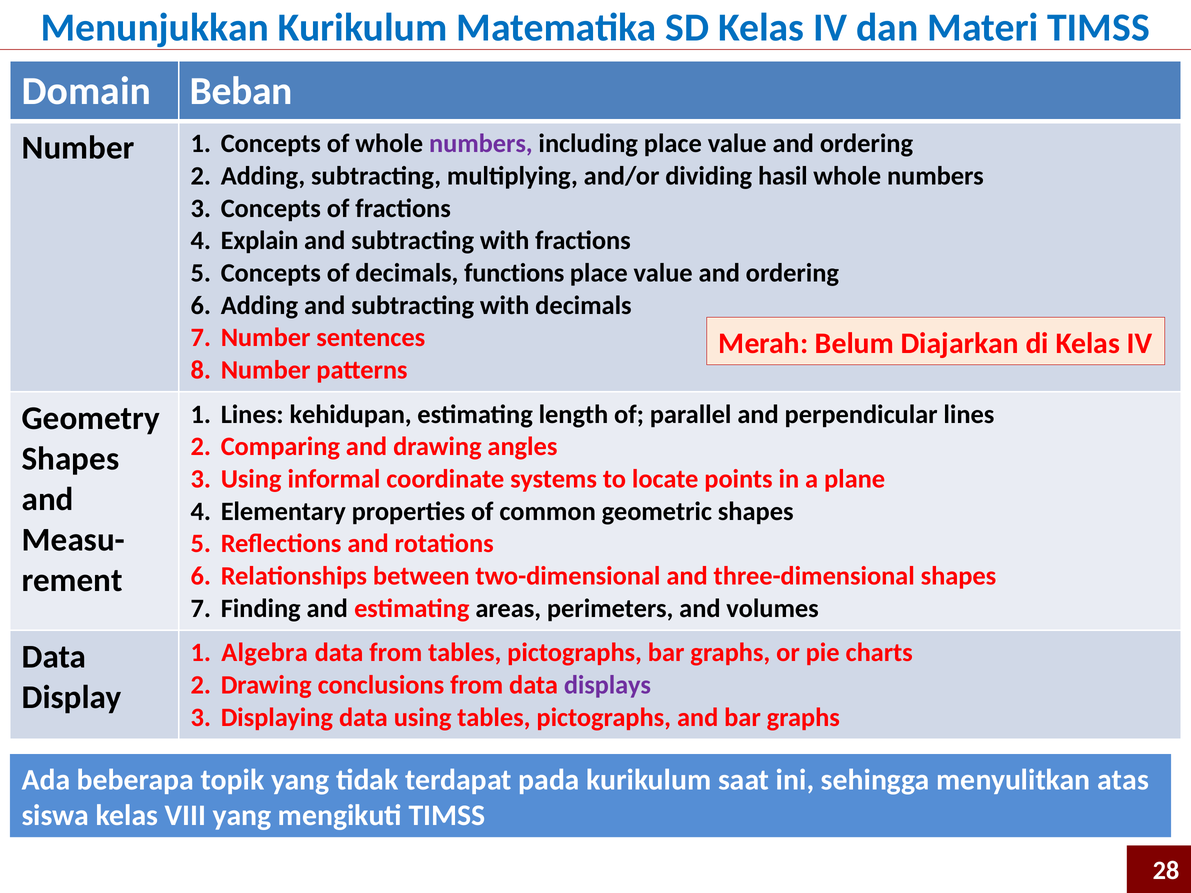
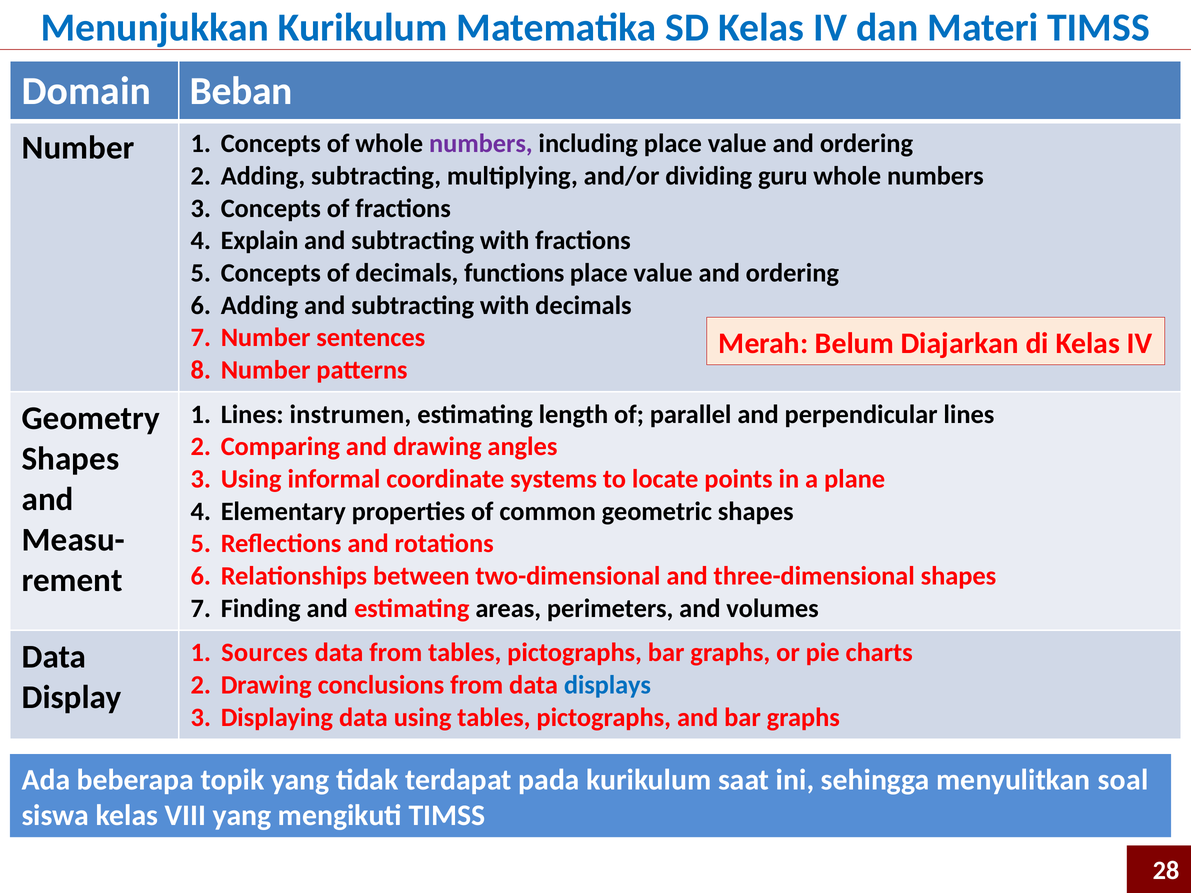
hasil: hasil -> guru (783, 176)
kehidupan: kehidupan -> instrumen (350, 414)
Algebra: Algebra -> Sources (265, 653)
displays colour: purple -> blue (607, 685)
atas: atas -> soal (1123, 780)
